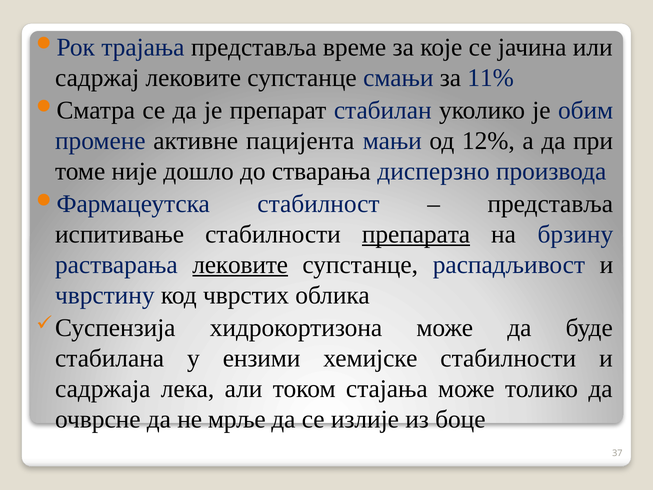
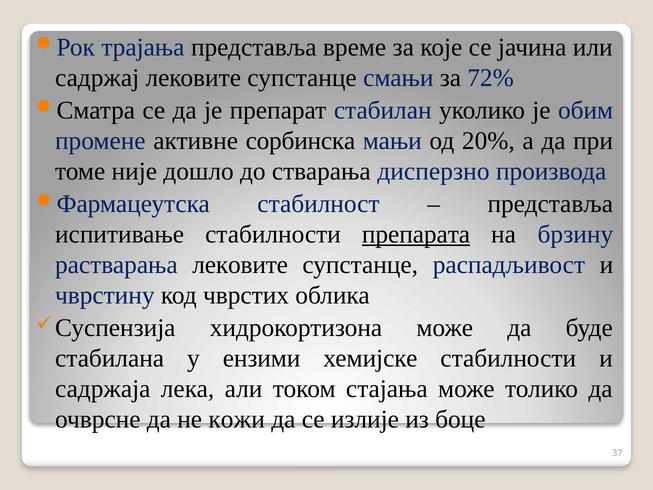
11%: 11% -> 72% (491, 78)
пацијента: пацијента -> сорбинска (300, 141)
12%: 12% -> 20% (488, 141)
лековите underline: present -> none (240, 265)
мрље: мрље -> кожи (237, 419)
